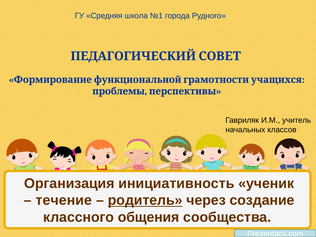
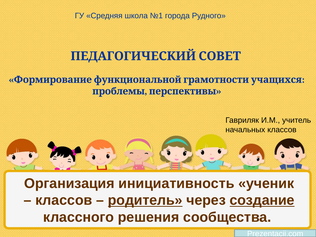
течение: течение -> классов (64, 200)
создание underline: none -> present (262, 200)
общения: общения -> решения (149, 217)
